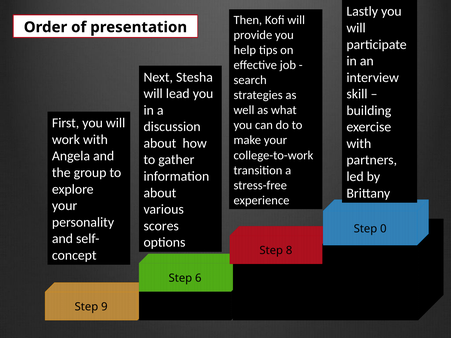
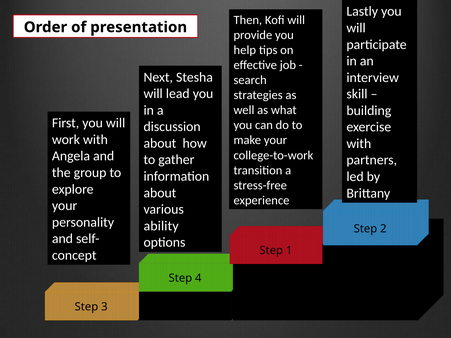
scores: scores -> ability (161, 226)
0: 0 -> 2 (383, 229)
8: 8 -> 1 (289, 251)
6: 6 -> 4 (198, 278)
9: 9 -> 3 (104, 307)
